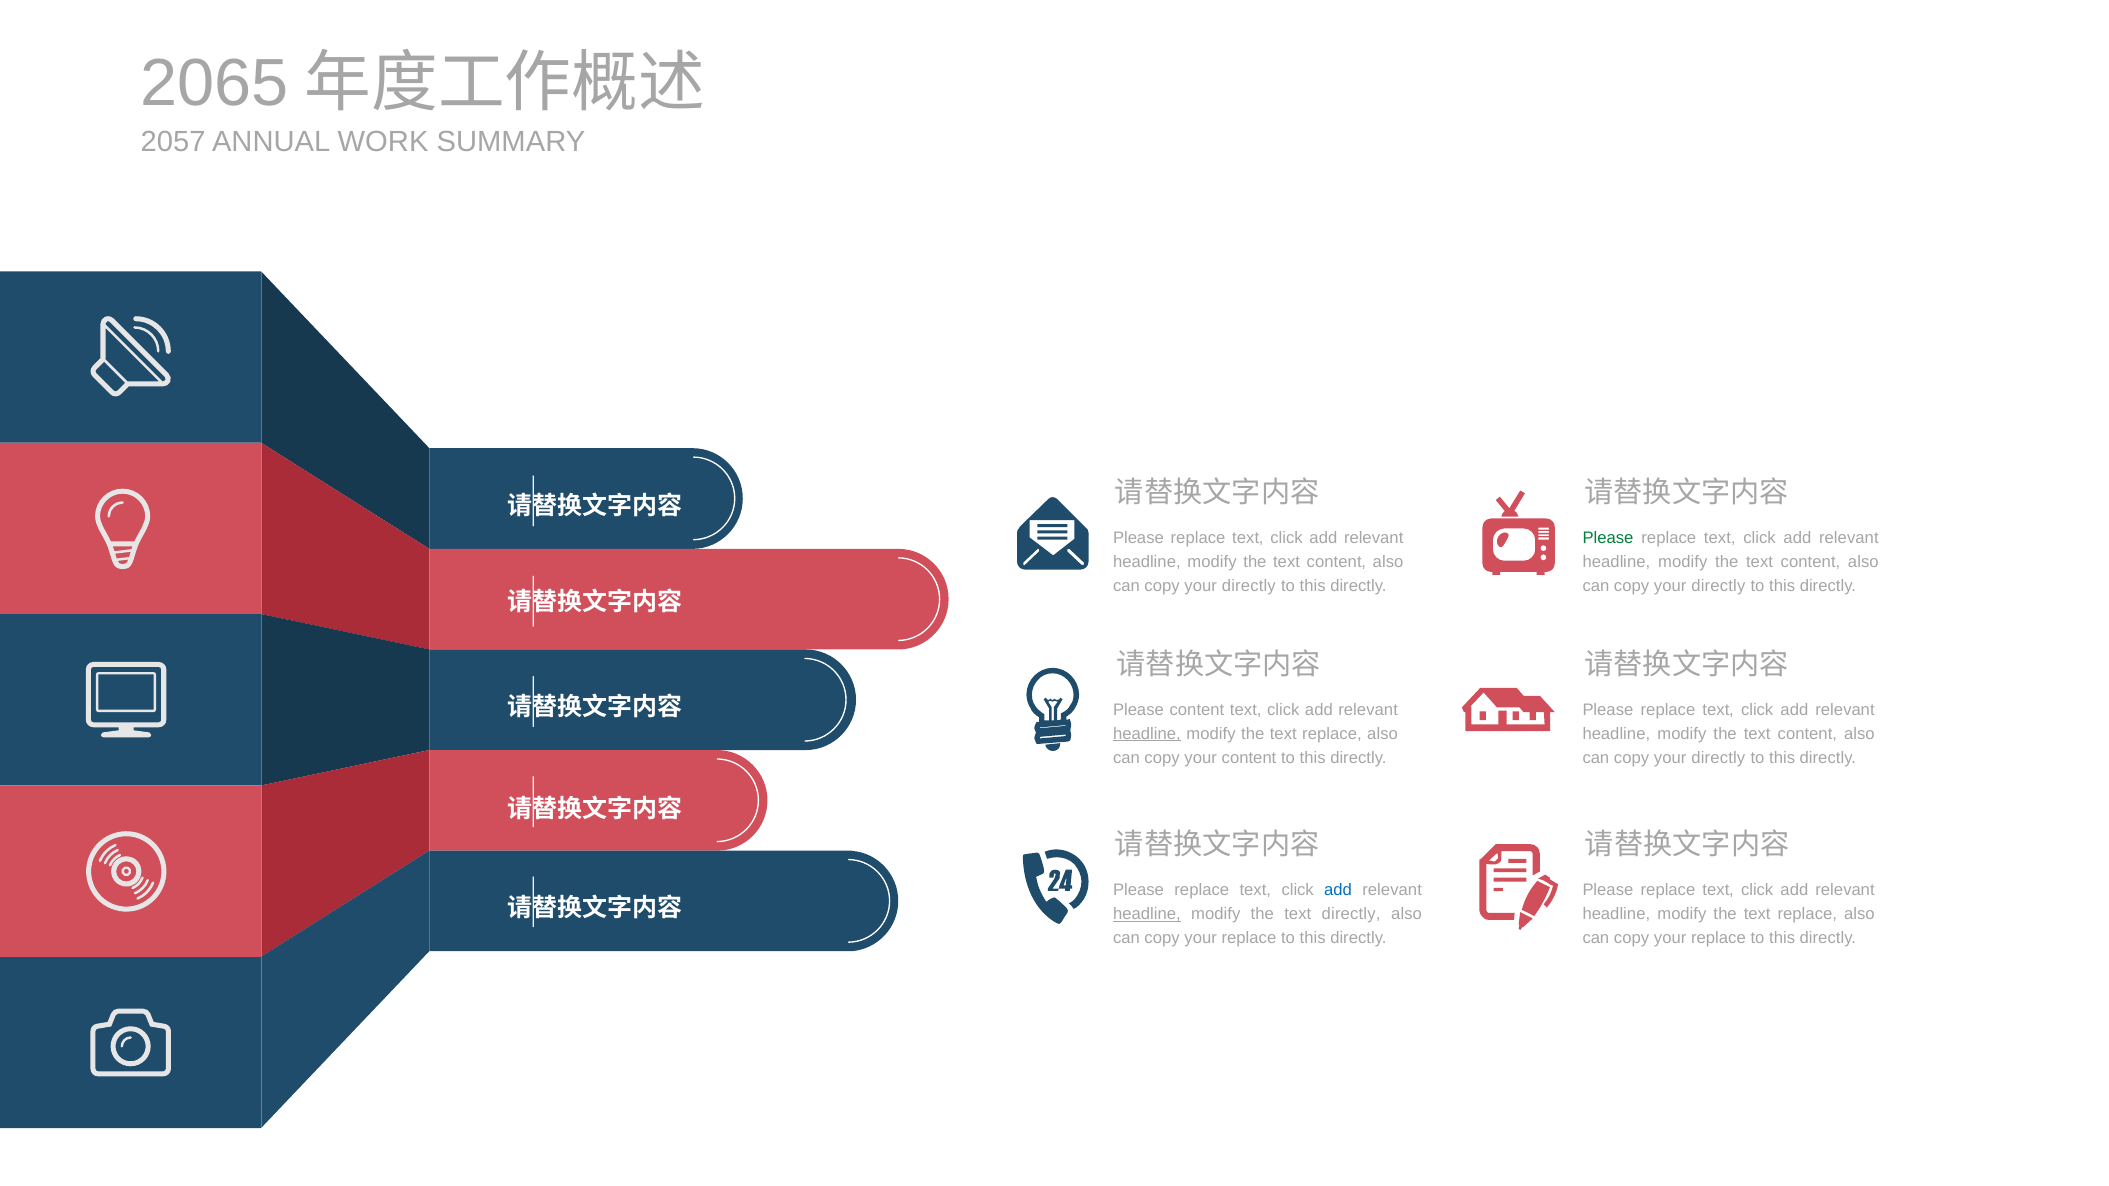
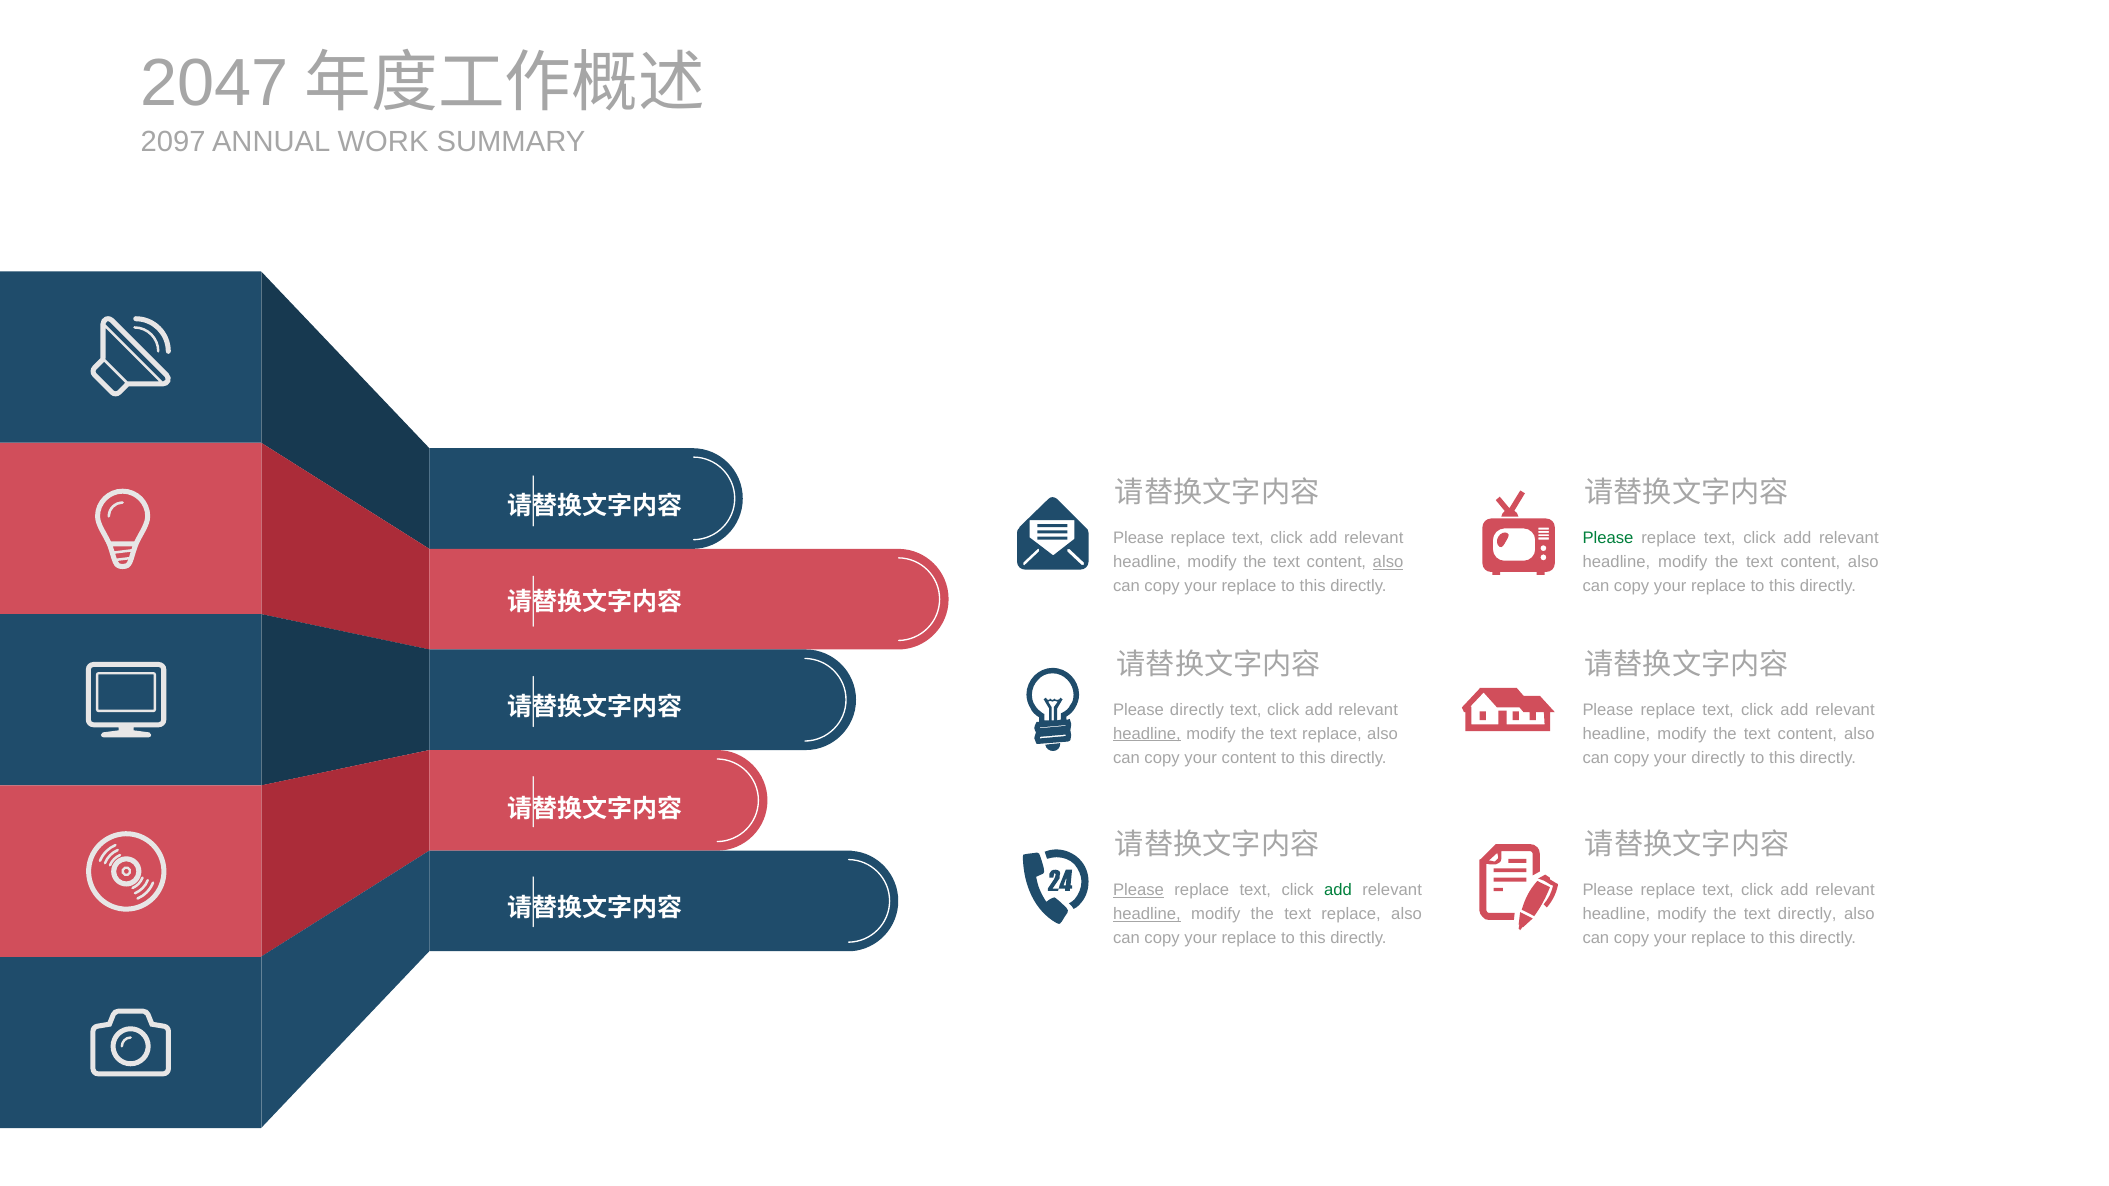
2065: 2065 -> 2047 (215, 83)
2057: 2057 -> 2097 (173, 142)
also underline: none -> present (1388, 562)
directly: directly -> replace (1249, 586)
directly: directly -> replace (1718, 586)
Please content: content -> directly (1197, 710)
Please underline: none -> present (1139, 890)
add colour: blue -> green (1338, 890)
directly: directly -> replace (1351, 914)
replace: replace -> directly (1807, 914)
